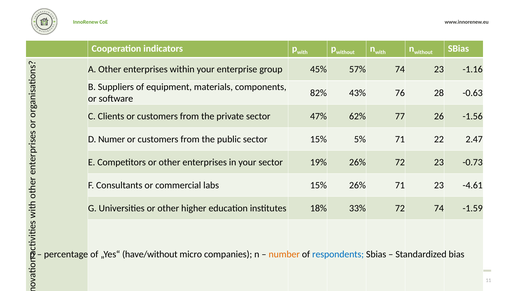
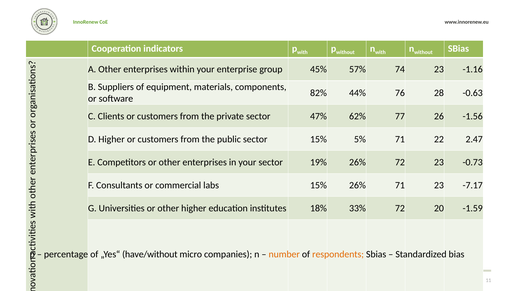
43%: 43% -> 44% (358, 93)
D Numer: Numer -> Higher (112, 139)
-4.61: -4.61 -> -7.17 (473, 185)
72 74: 74 -> 20 (439, 208)
respondents colour: blue -> orange (338, 254)
